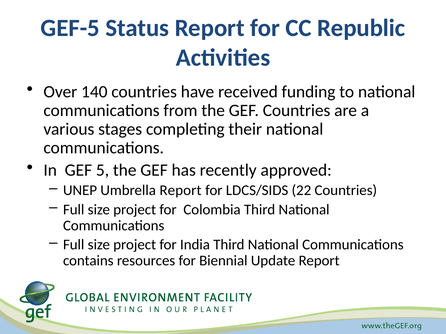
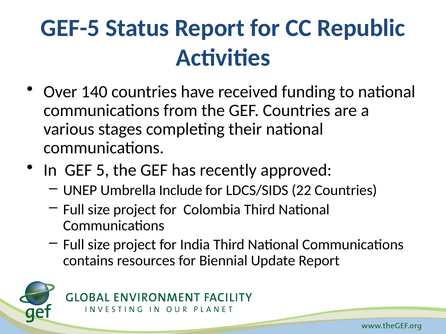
Umbrella Report: Report -> Include (181, 191)
